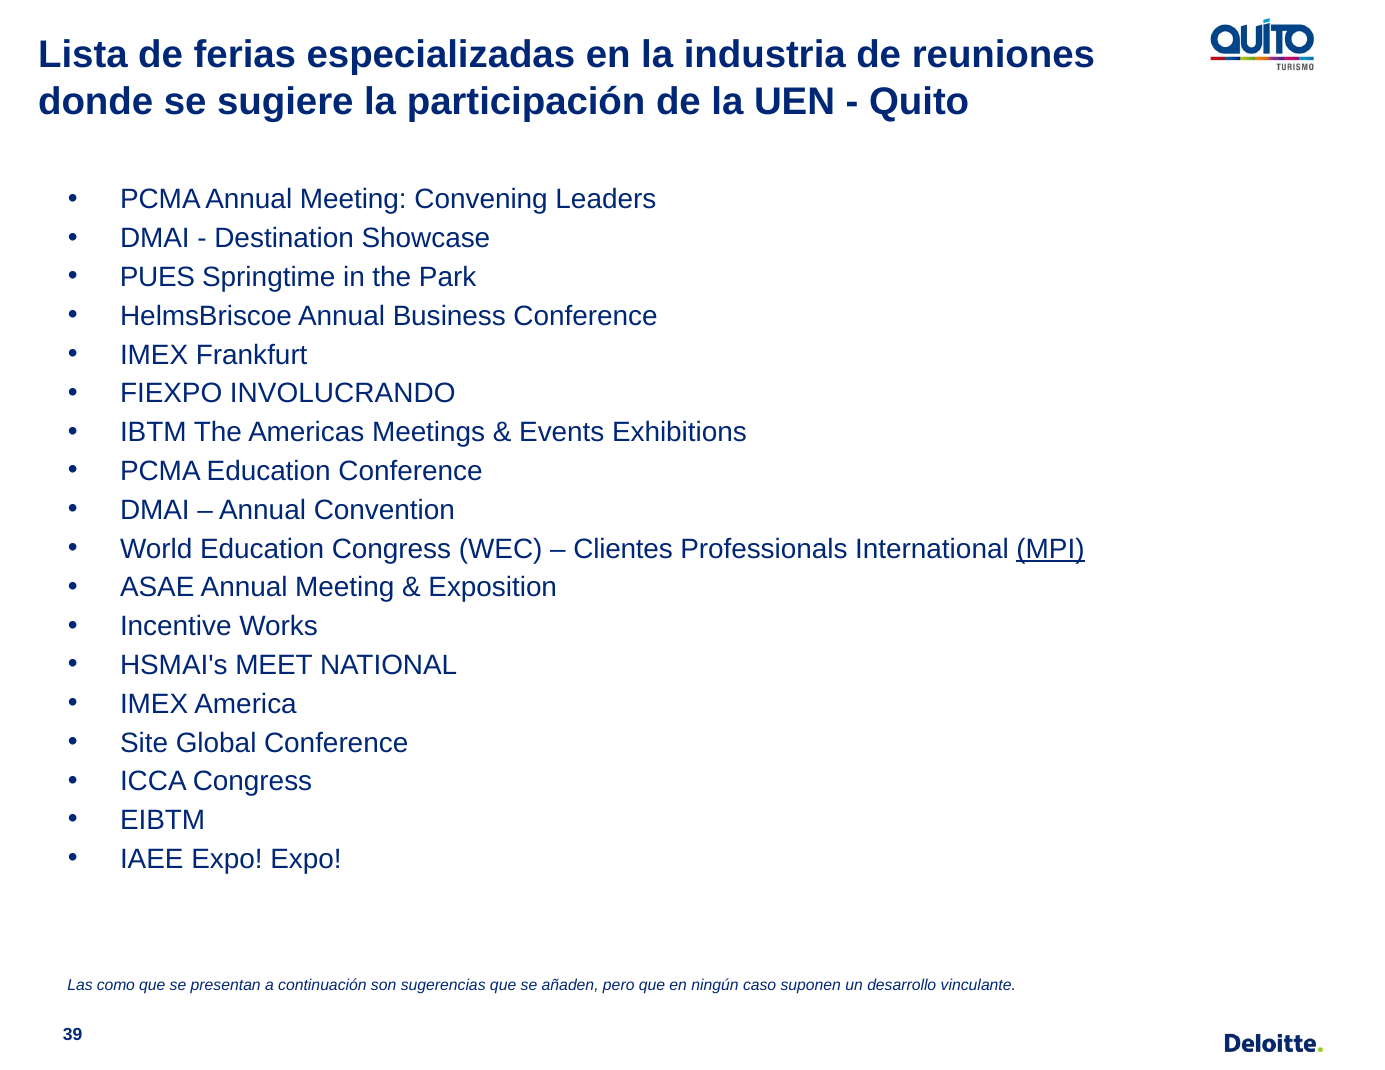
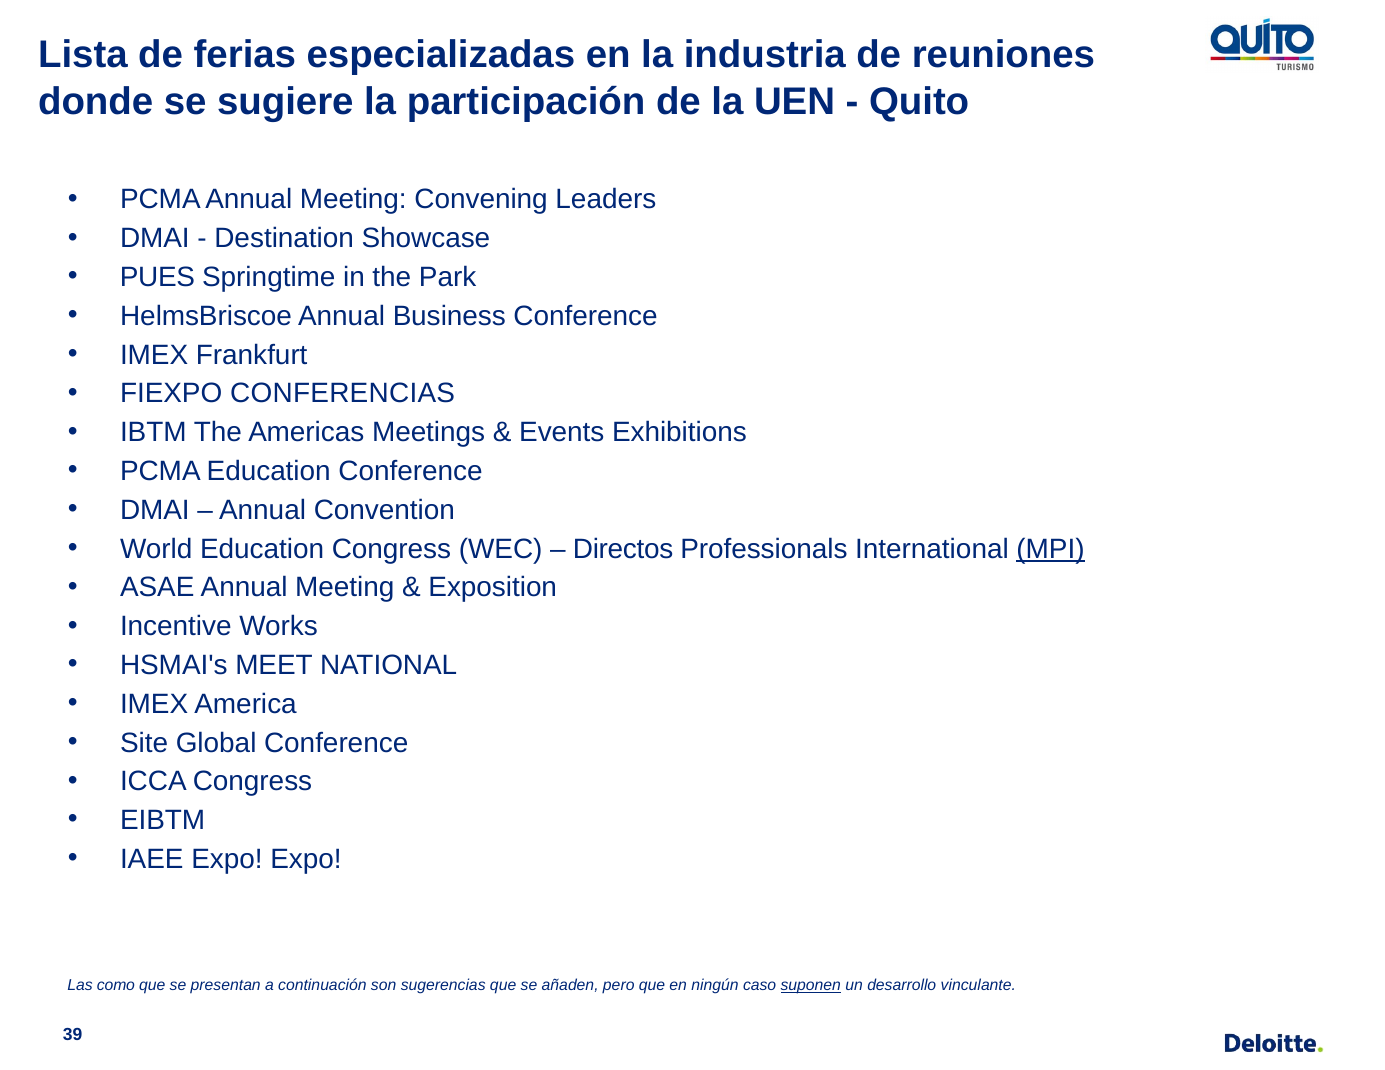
INVOLUCRANDO: INVOLUCRANDO -> CONFERENCIAS (343, 394)
Clientes: Clientes -> Directos (623, 549)
suponen underline: none -> present (811, 986)
